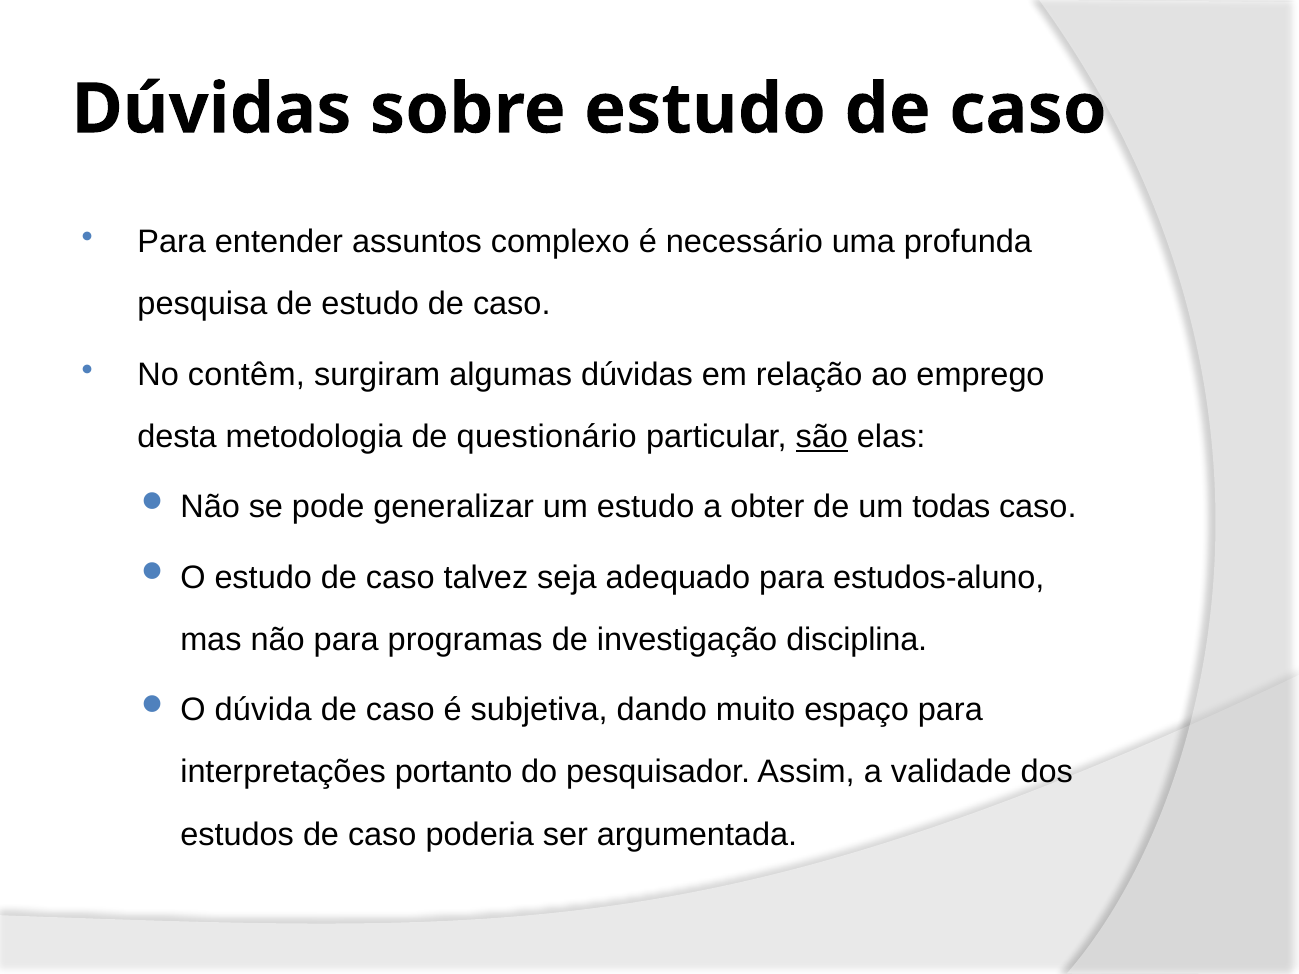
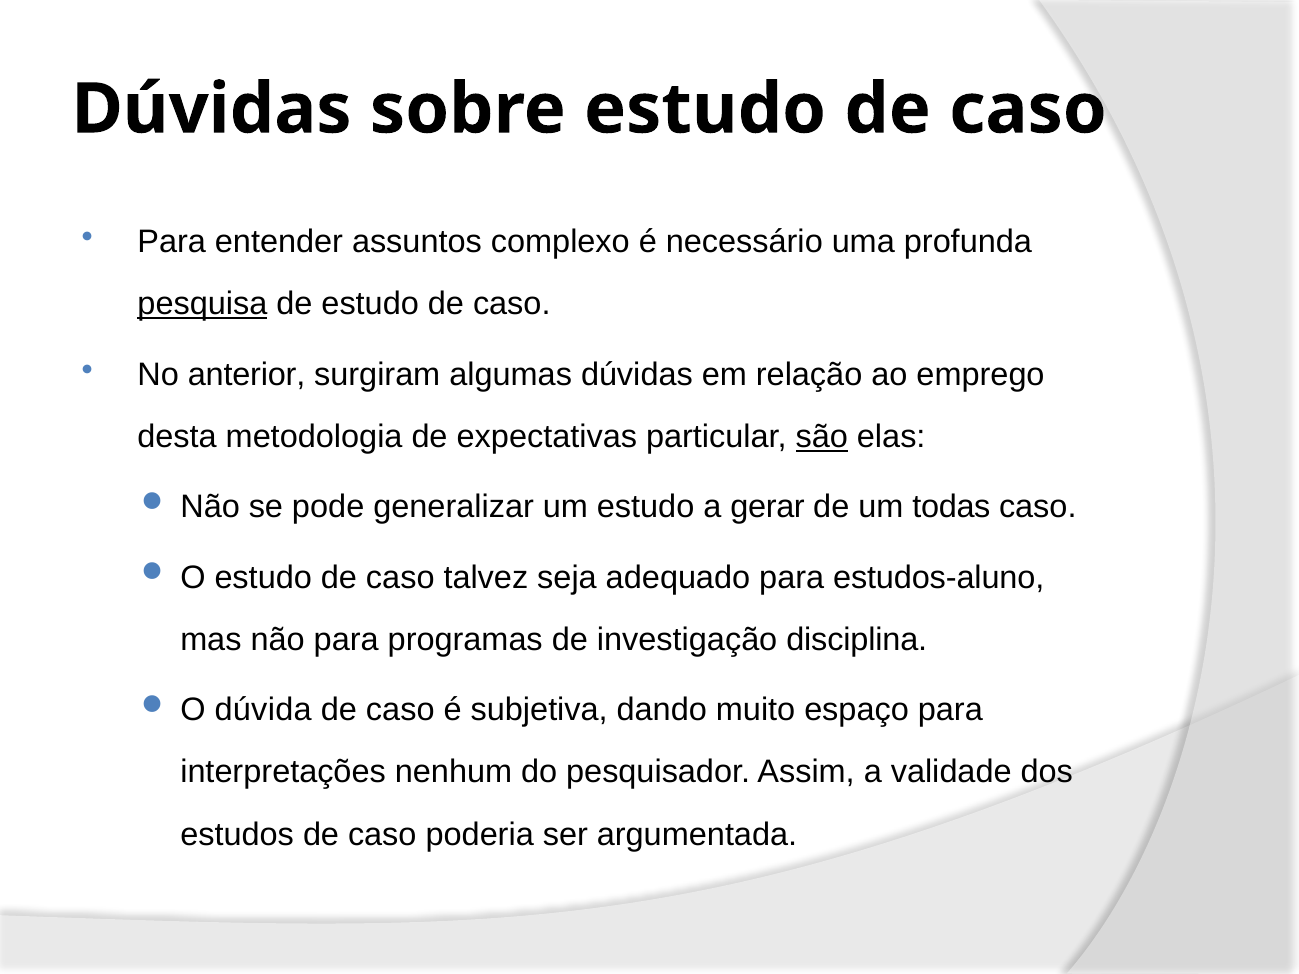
pesquisa underline: none -> present (202, 304)
contêm: contêm -> anterior (247, 375)
questionário: questionário -> expectativas (547, 437)
obter: obter -> gerar (768, 507)
portanto: portanto -> nenhum (454, 772)
